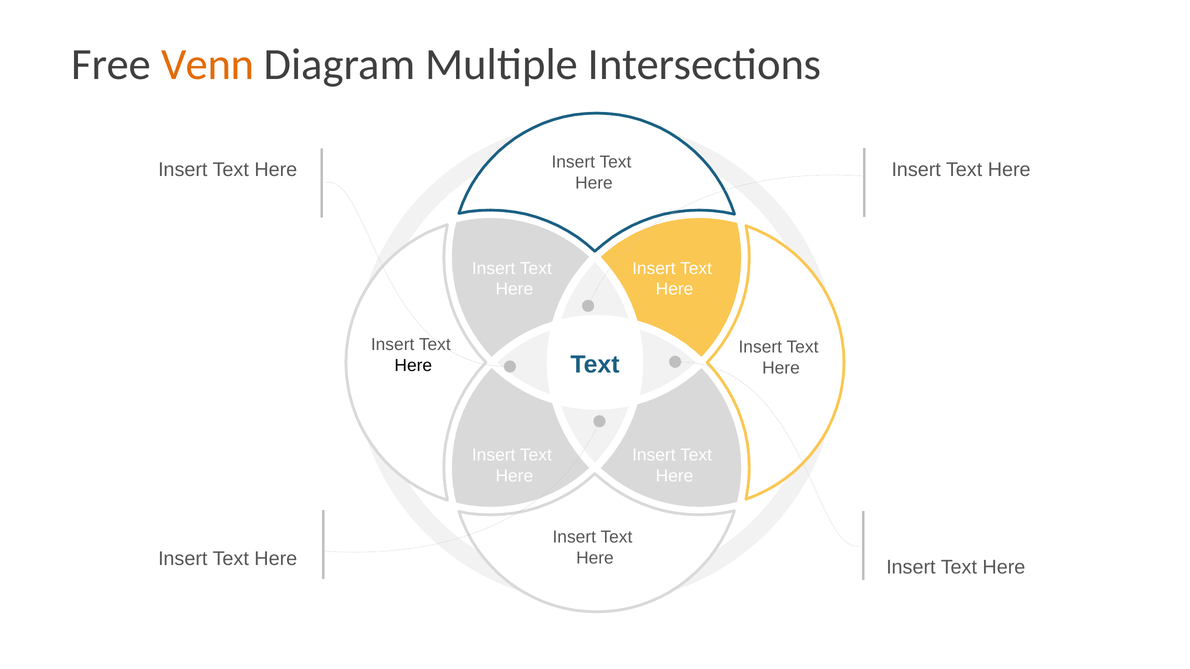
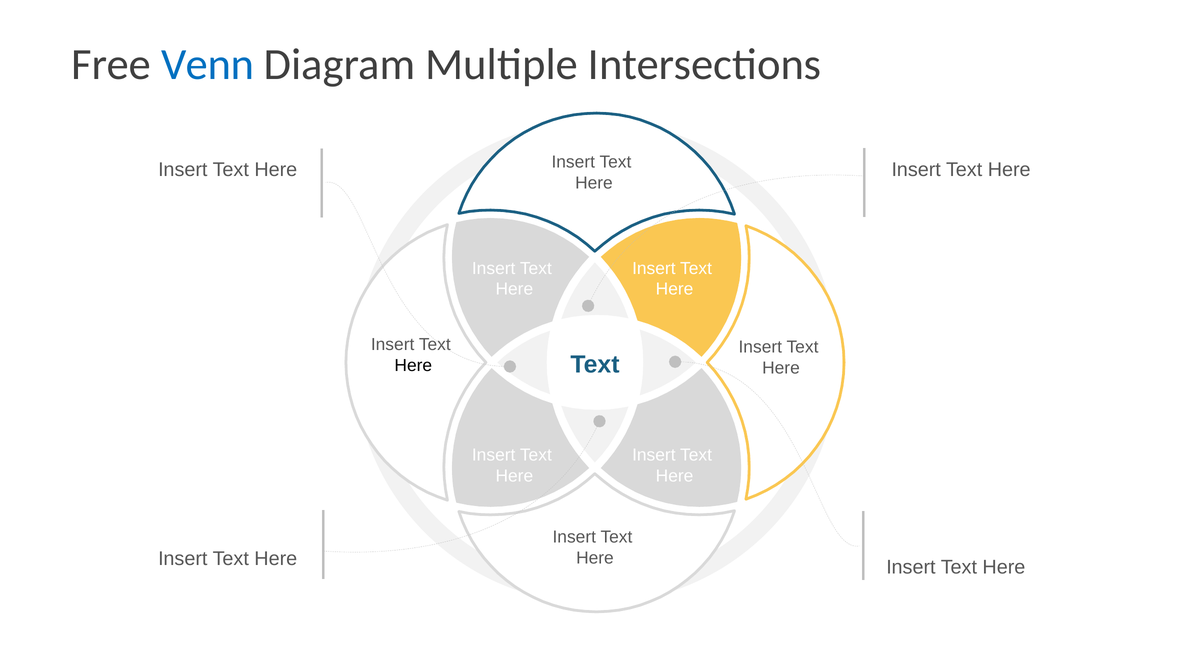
Venn colour: orange -> blue (208, 65)
